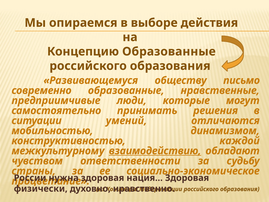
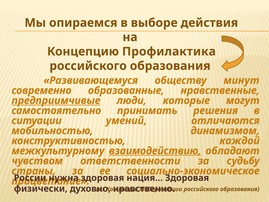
Концепцию Образованные: Образованные -> Профилактика (169, 51)
письмо: письмо -> минут (241, 80)
предприимчивые underline: none -> present (56, 100)
